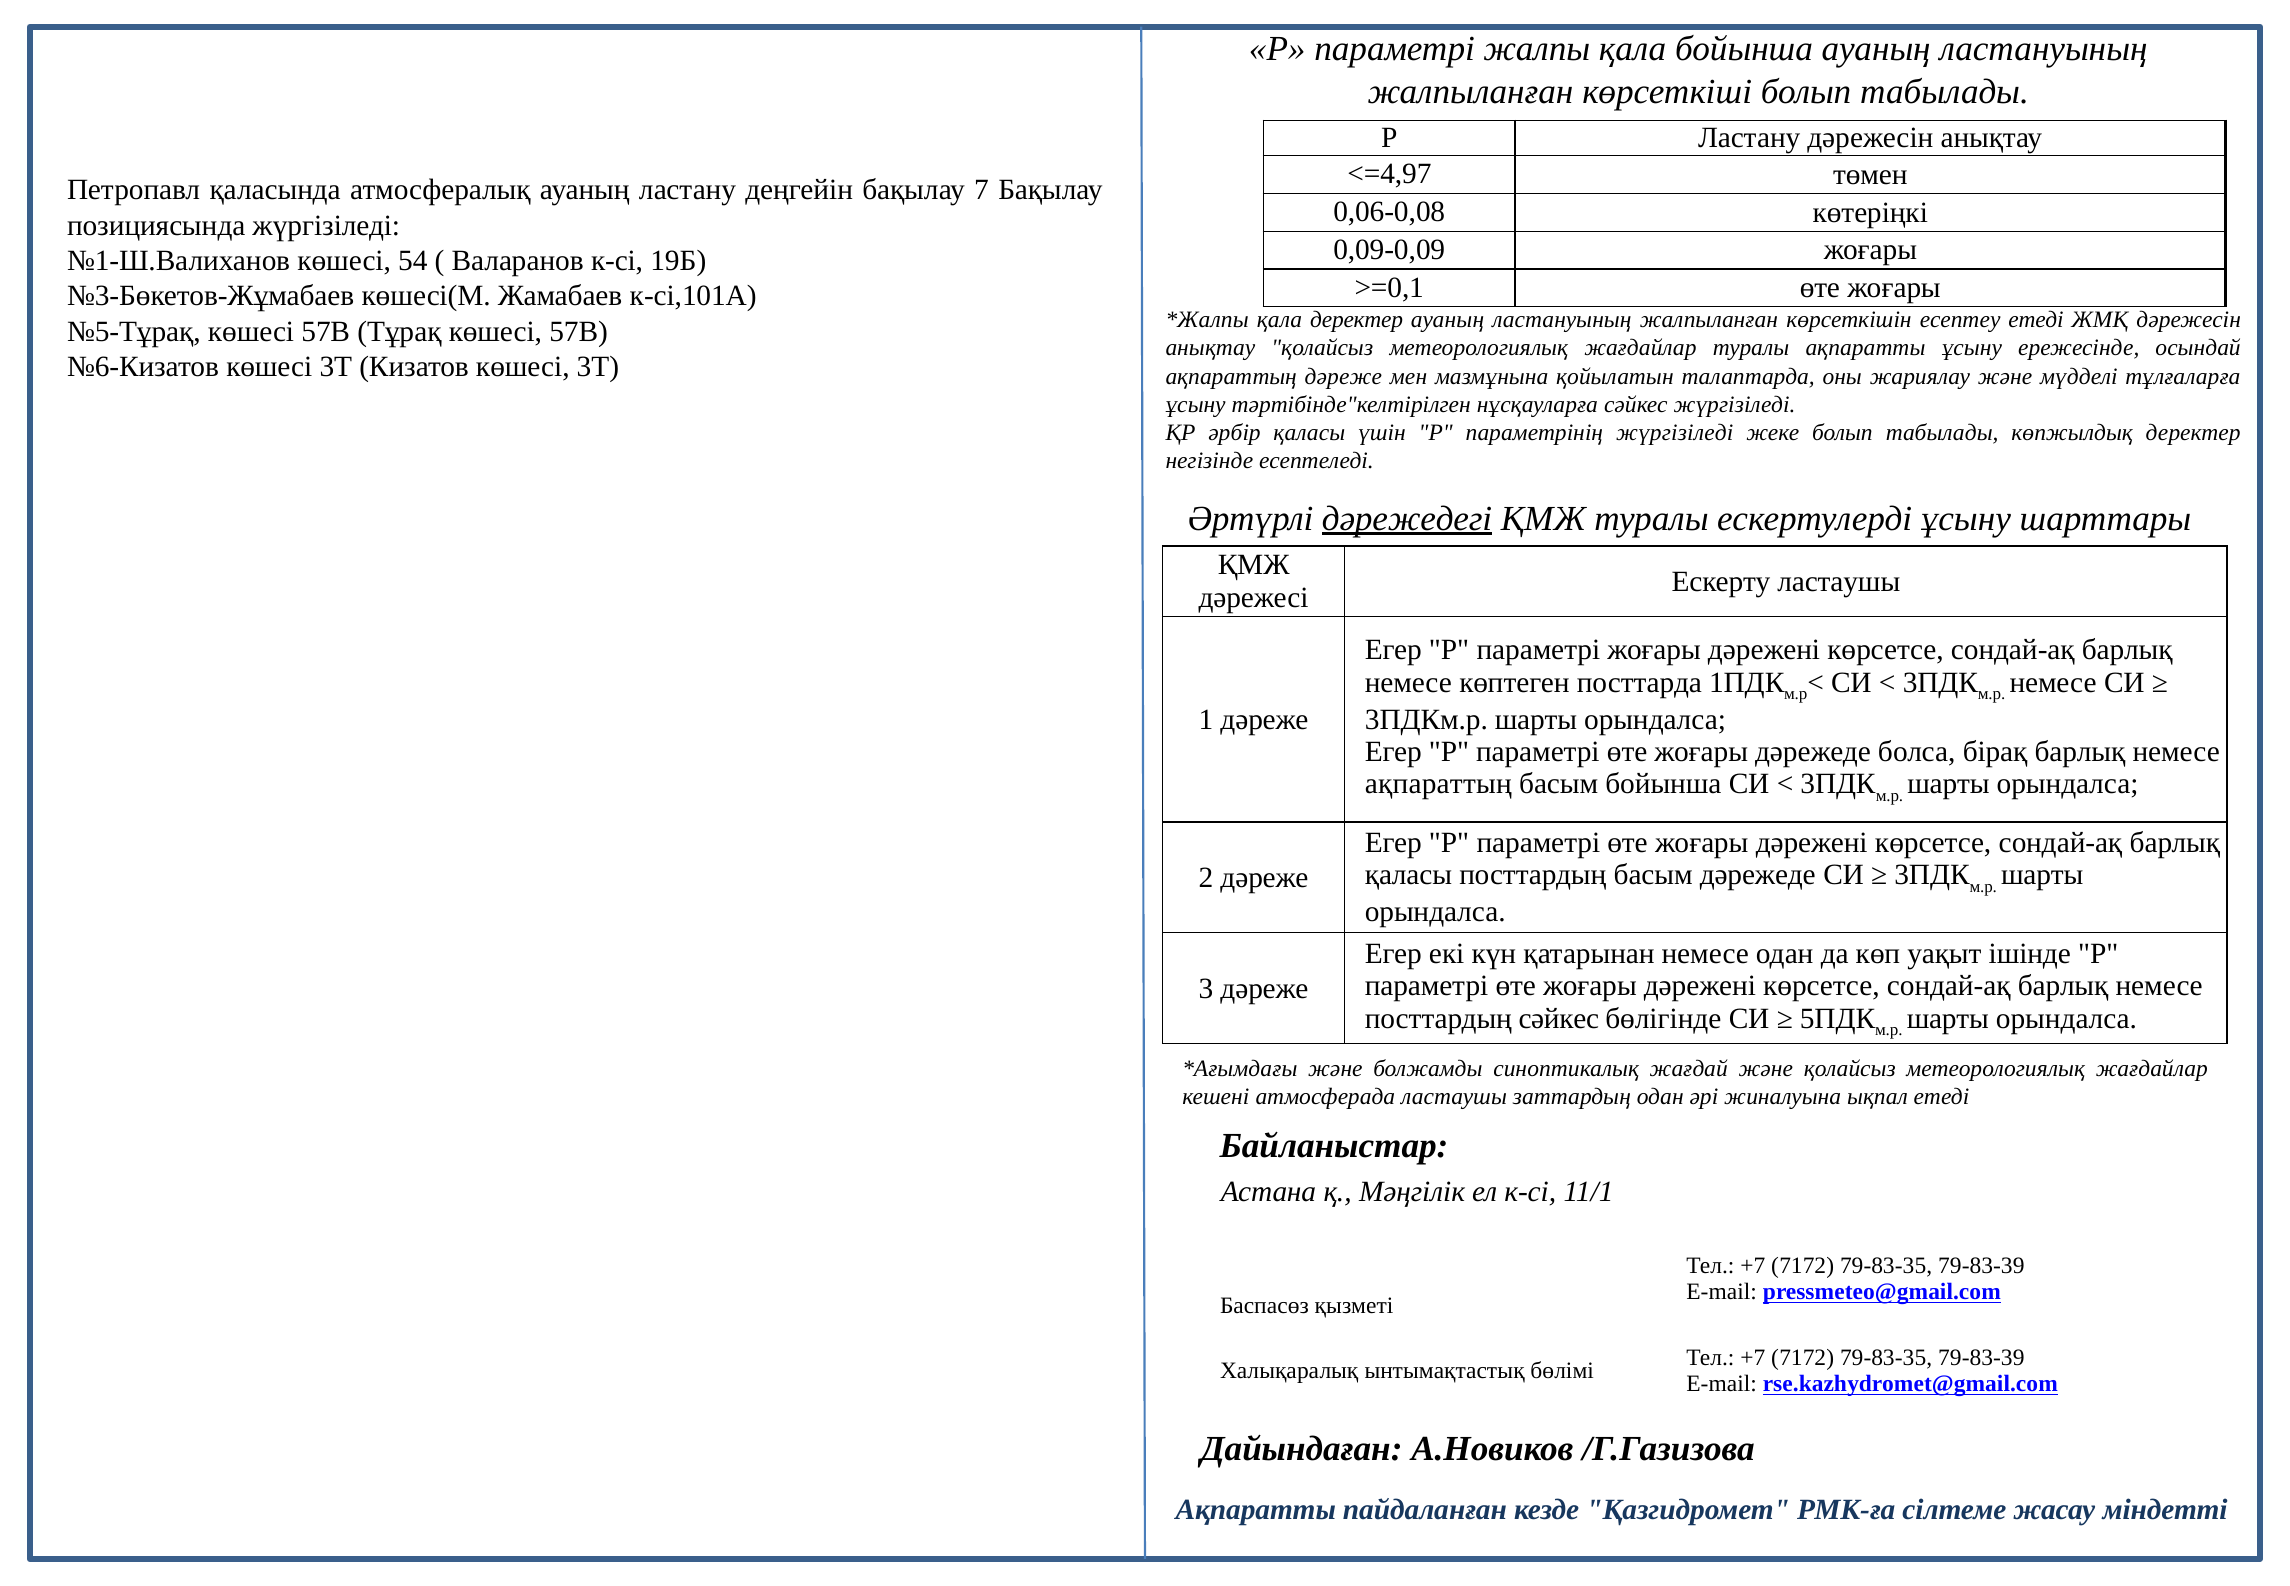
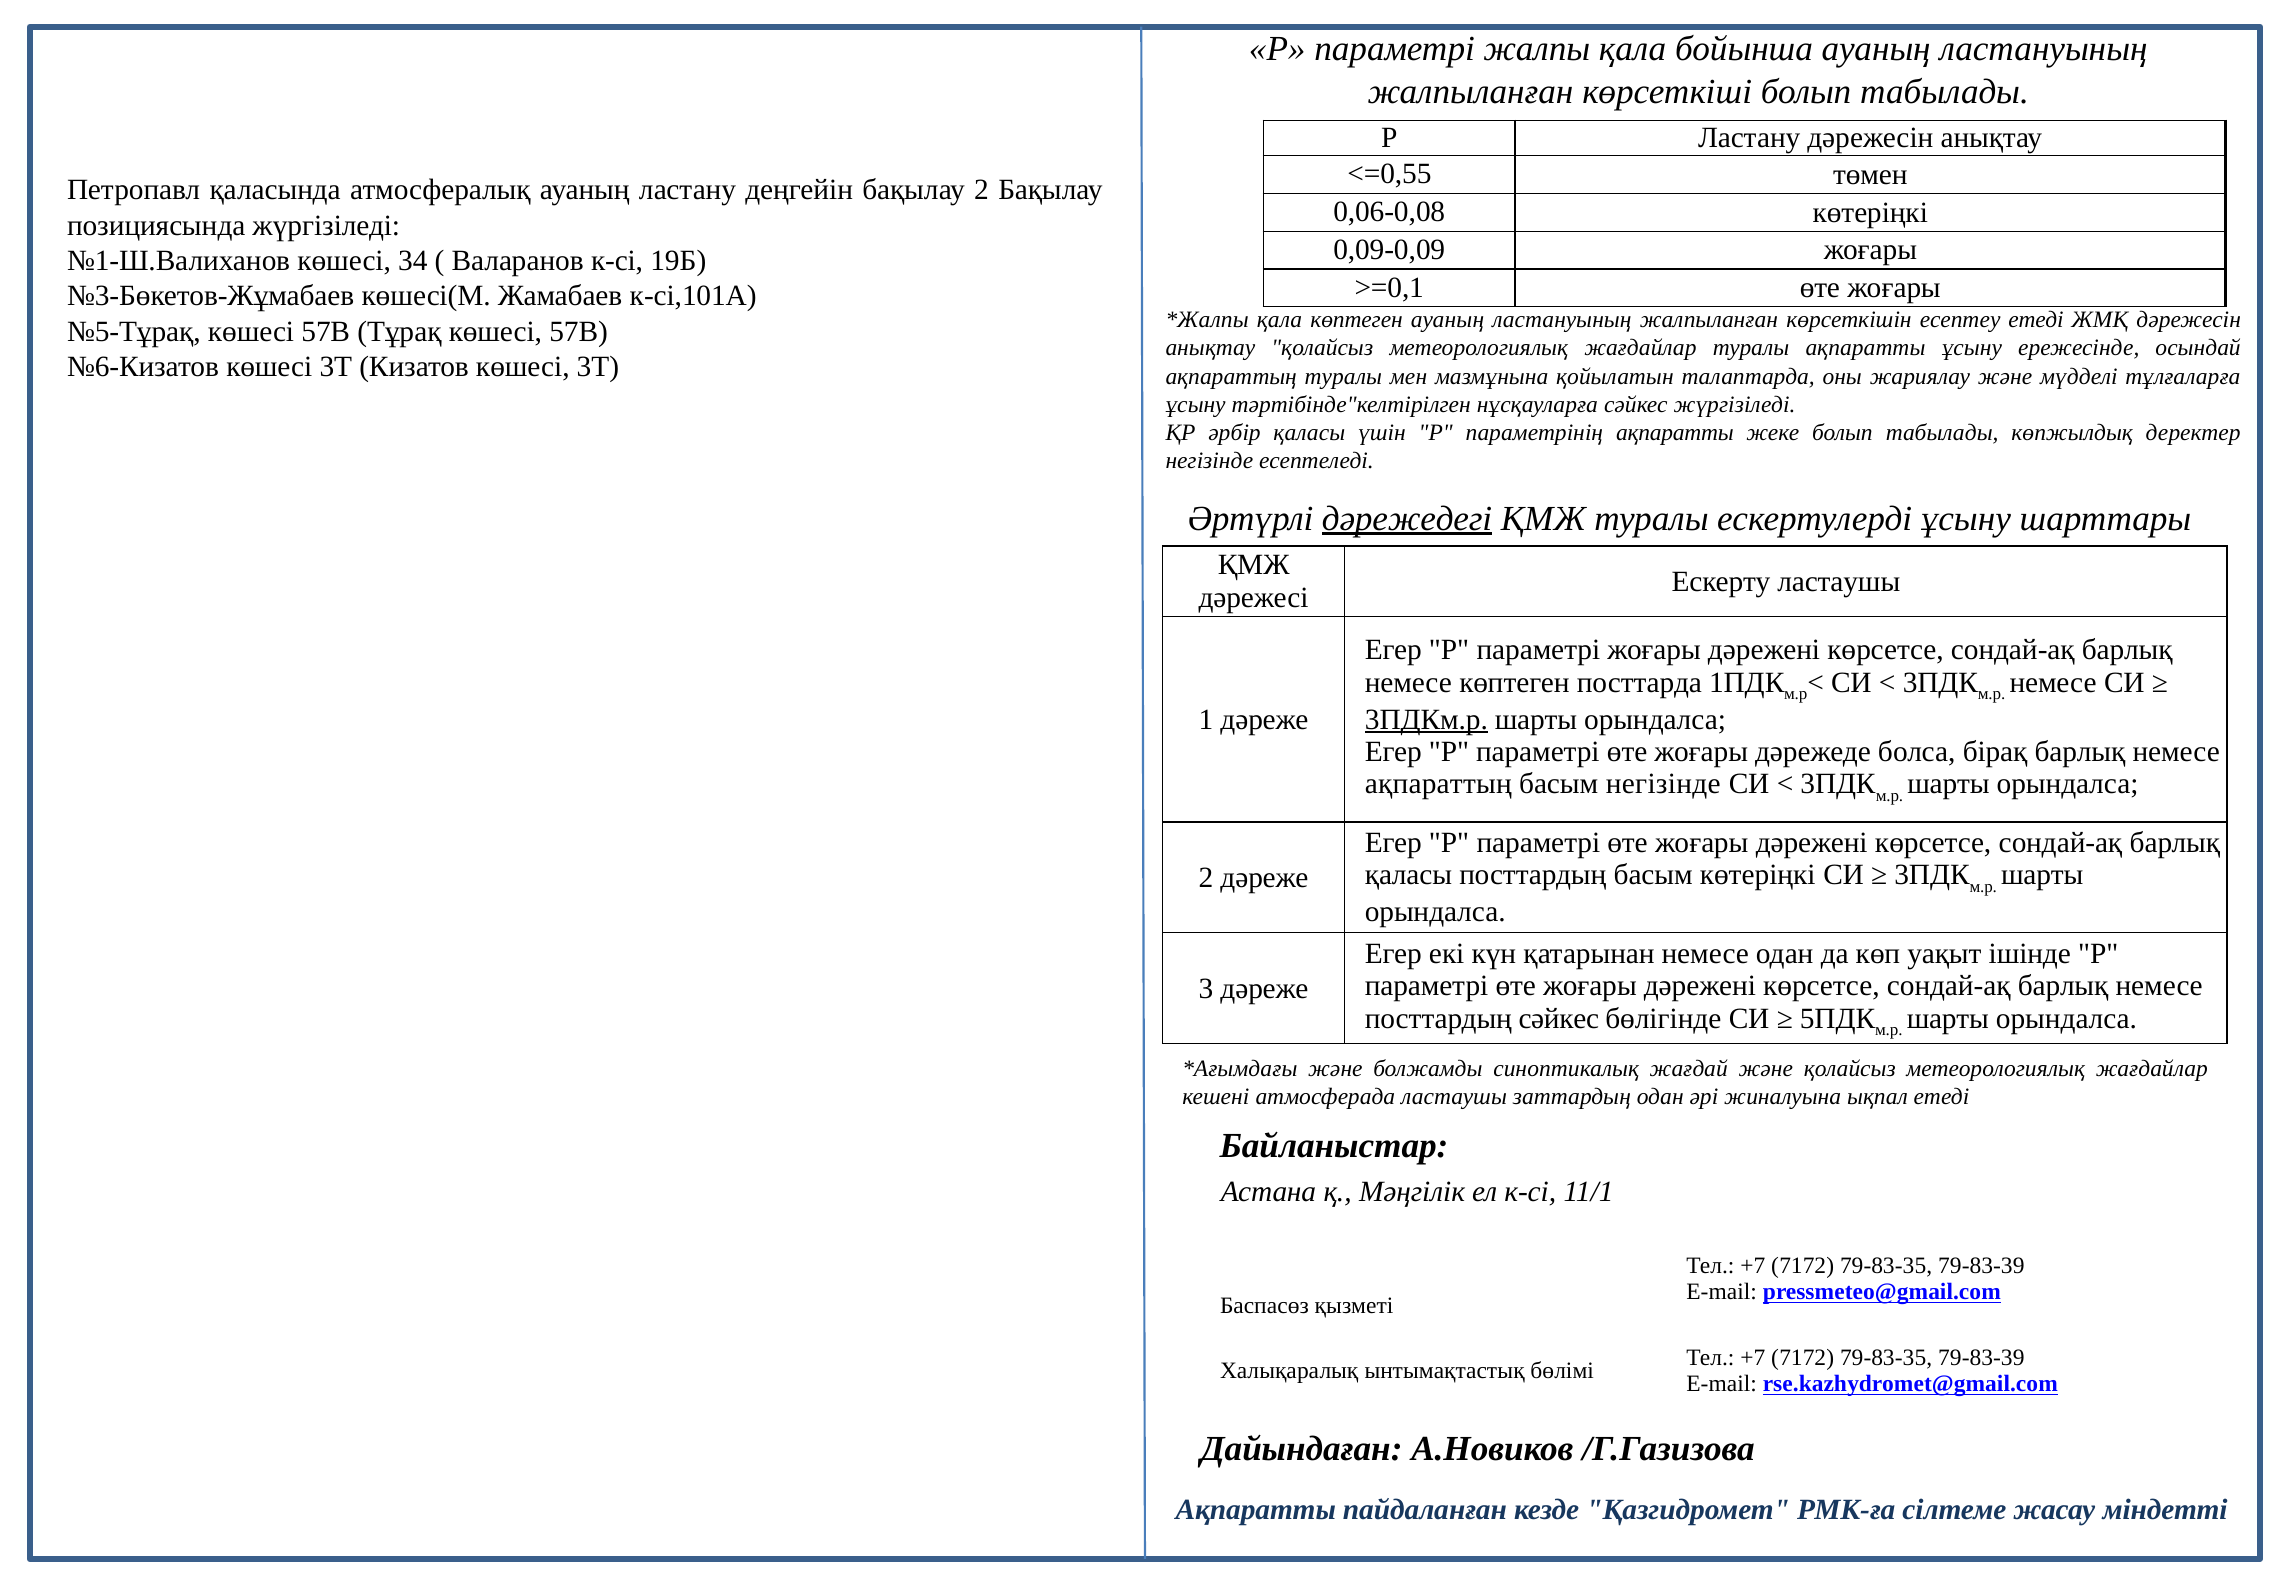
<=4,97: <=4,97 -> <=0,55 (1389, 174)
бақылау 7: 7 -> 2 (981, 190)
54: 54 -> 34 (413, 261)
қала деректер: деректер -> көптеген (1357, 320)
ақпараттың дәреже: дәреже -> туралы (1343, 376)
параметрінің жүргізіледі: жүргізіледі -> ақпаратты (1675, 432)
3ПДКм.р underline: none -> present (1426, 719)
басым бойынша: бойынша -> негізінде (1663, 784)
басым дәрежеде: дәрежеде -> көтеріңкі (1758, 875)
